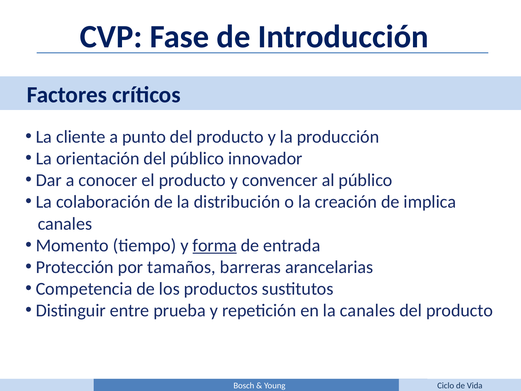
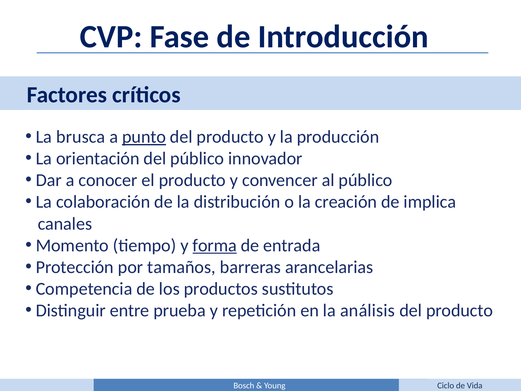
cliente: cliente -> brusca (81, 137)
punto underline: none -> present (144, 137)
la canales: canales -> análisis (367, 310)
